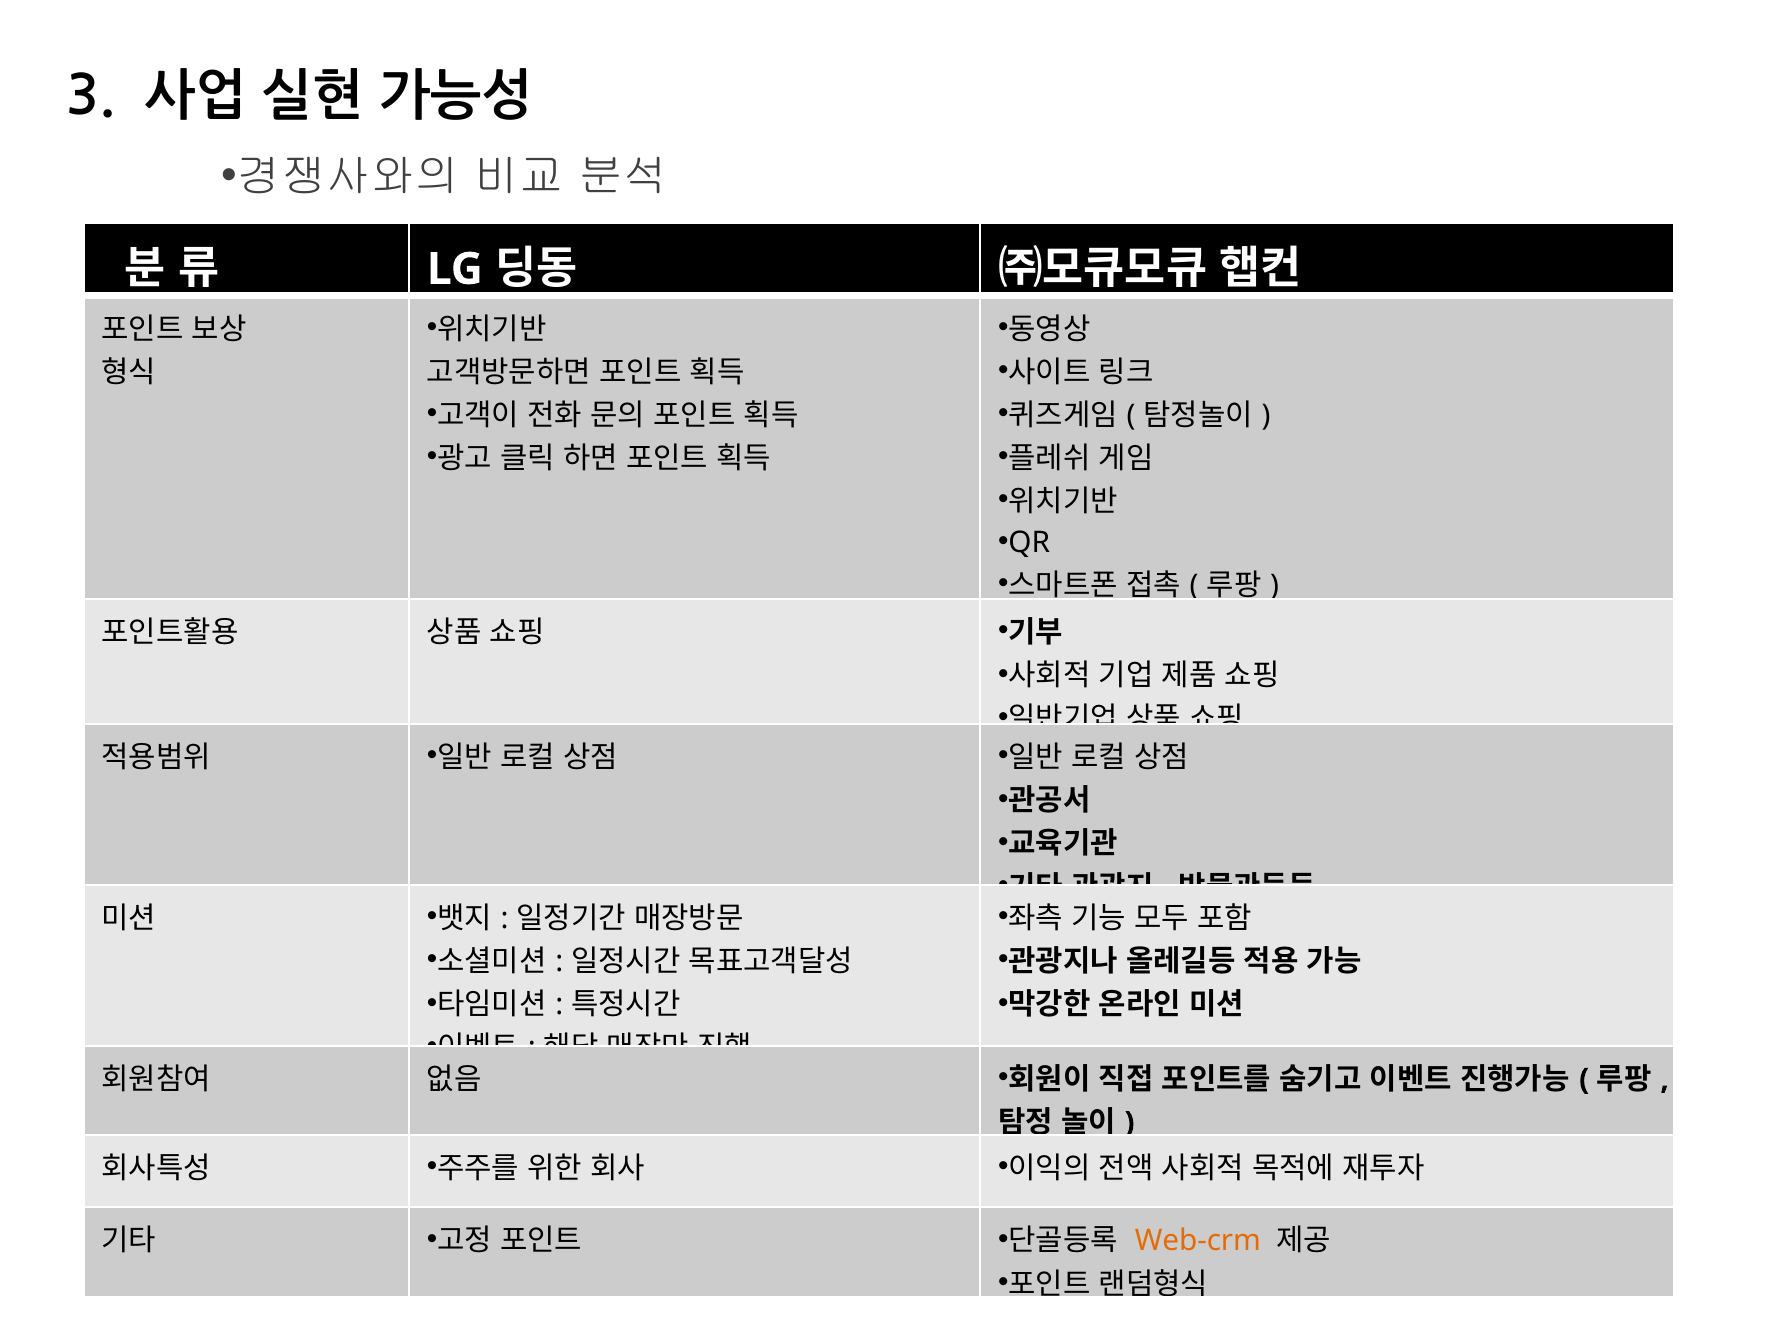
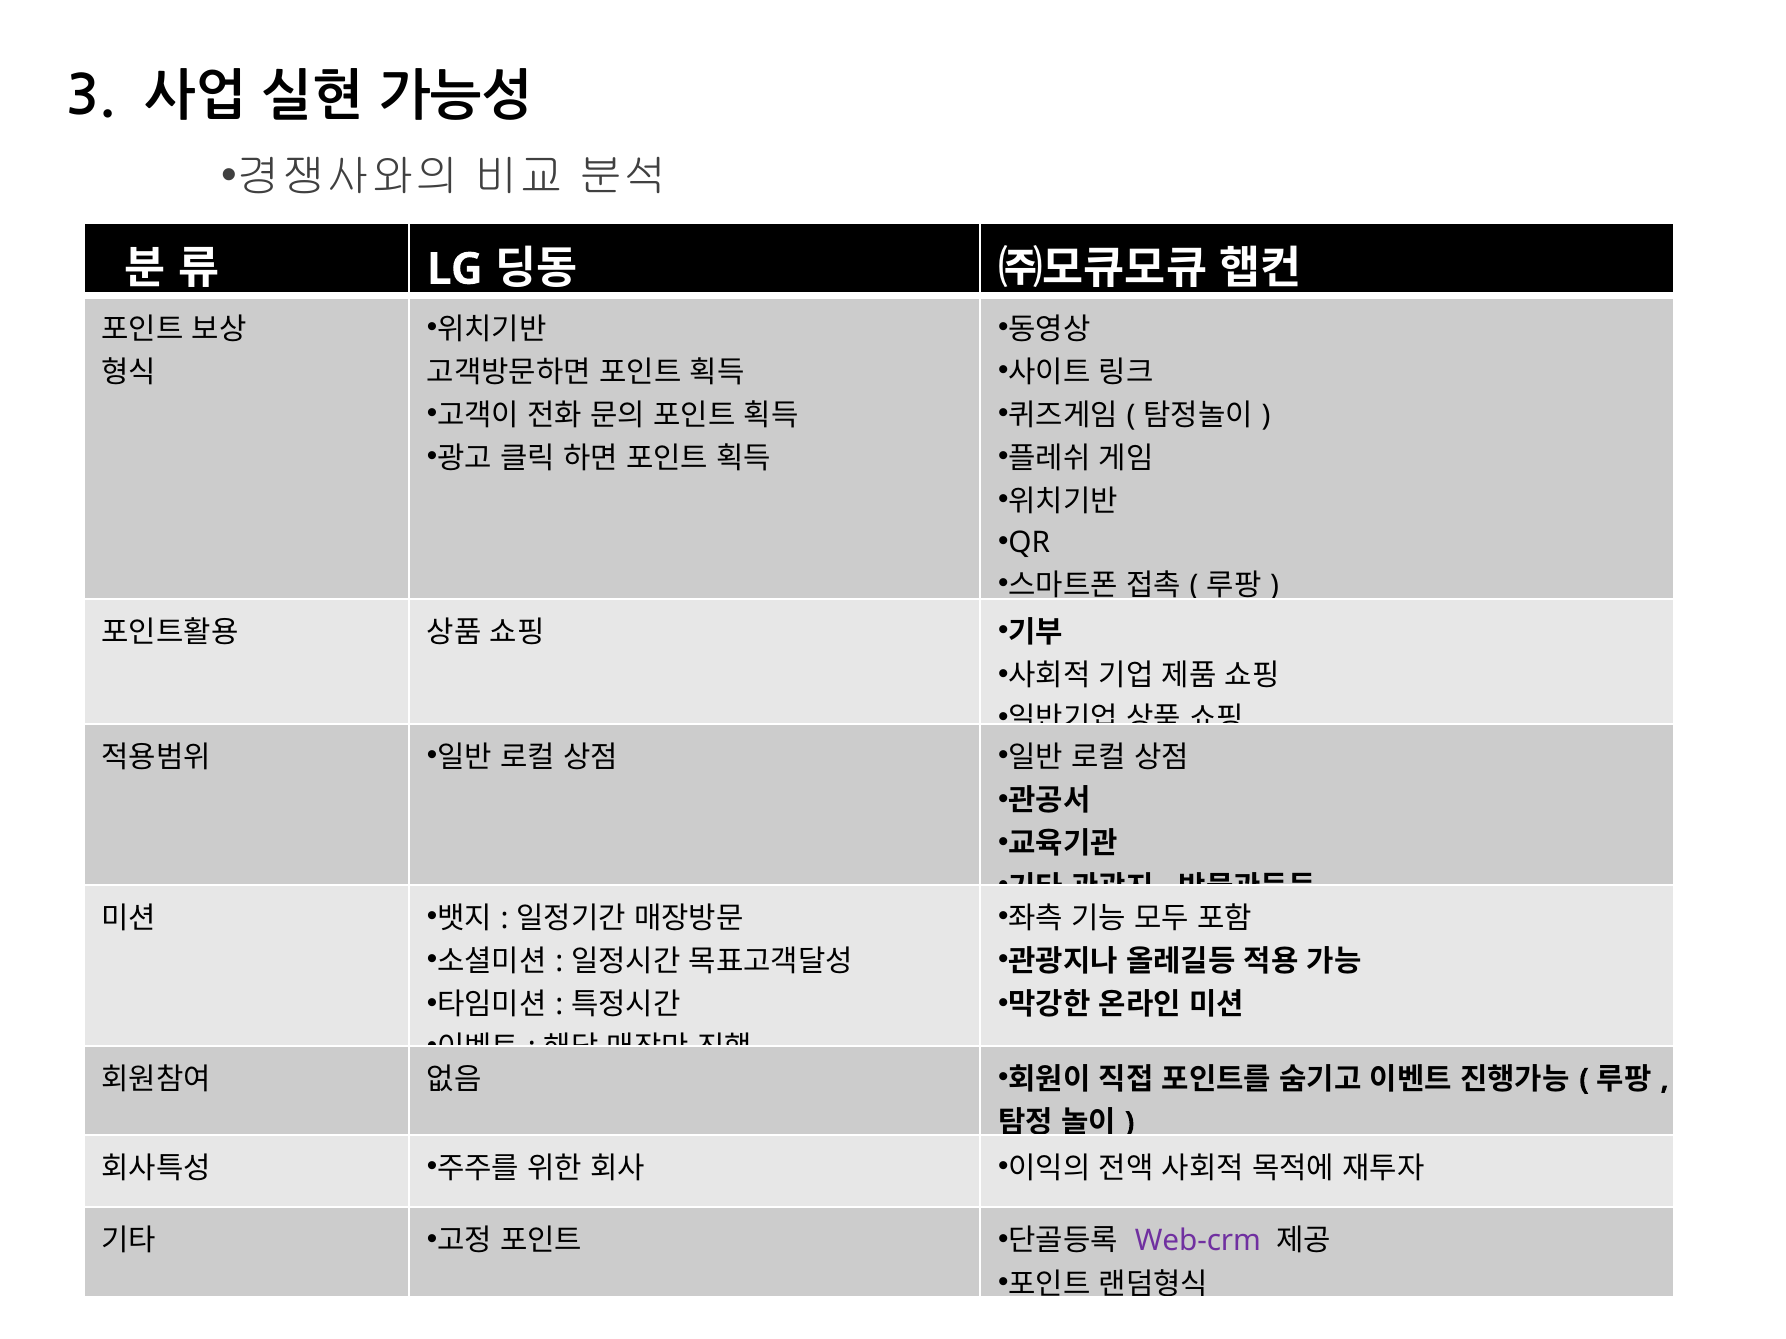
Web-crm colour: orange -> purple (1198, 1242)
